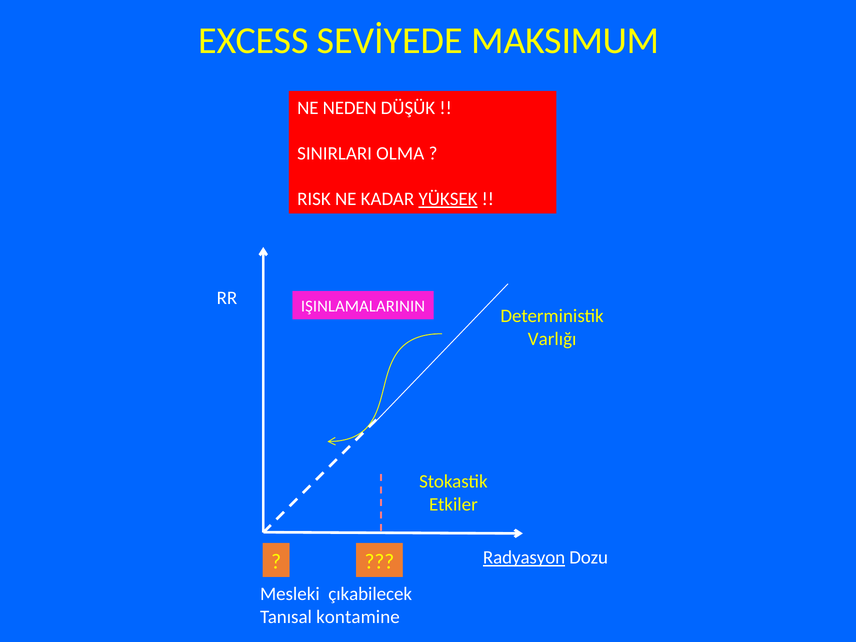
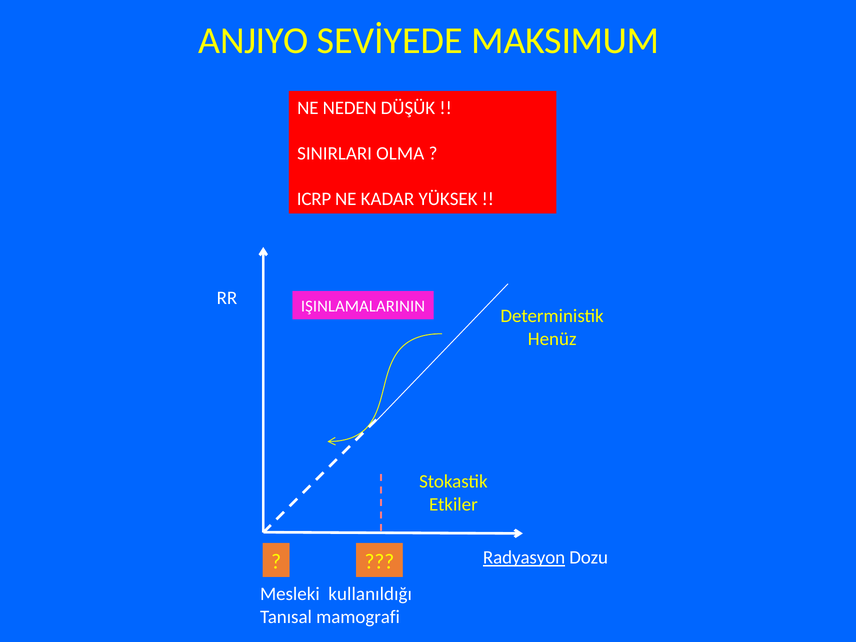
EXCESS: EXCESS -> ANJIYO (253, 41)
RISK: RISK -> ICRP (314, 199)
YÜKSEK underline: present -> none (448, 199)
Varlığı: Varlığı -> Henüz (552, 339)
çıkabilecek: çıkabilecek -> kullanıldığı (370, 594)
kontamine: kontamine -> mamografi (358, 617)
